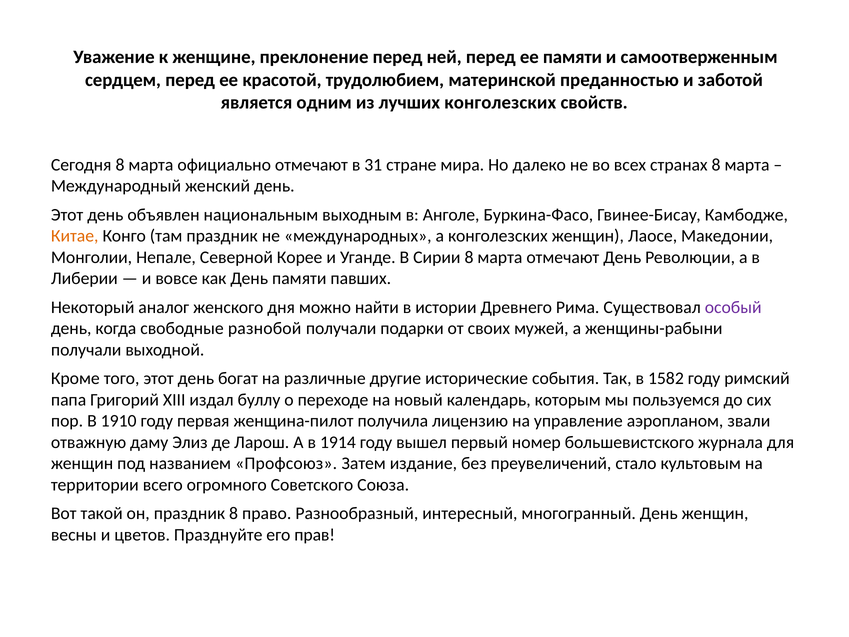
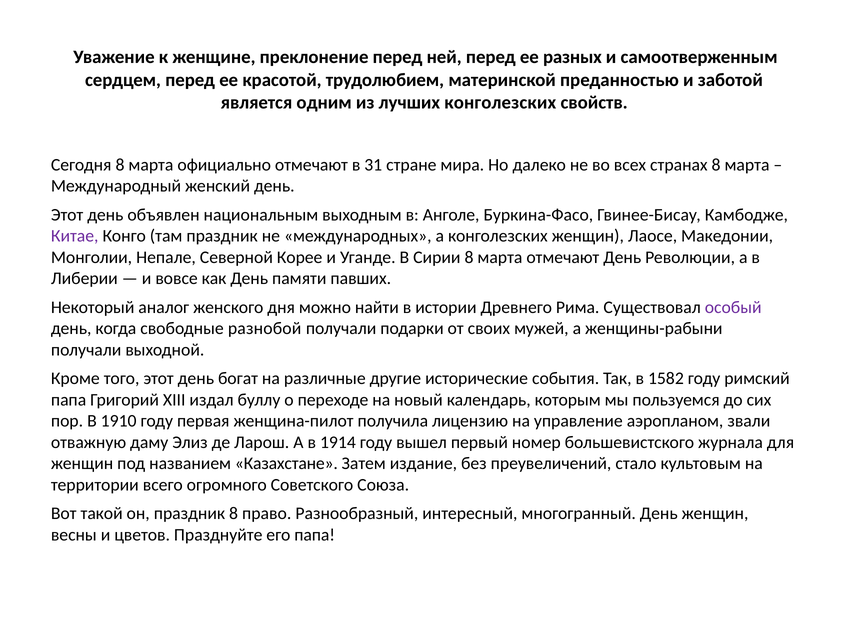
ее памяти: памяти -> разных (572, 57)
Китае colour: orange -> purple (75, 236)
Профсоюз: Профсоюз -> Казахстане (286, 463)
его прав: прав -> папа (315, 534)
